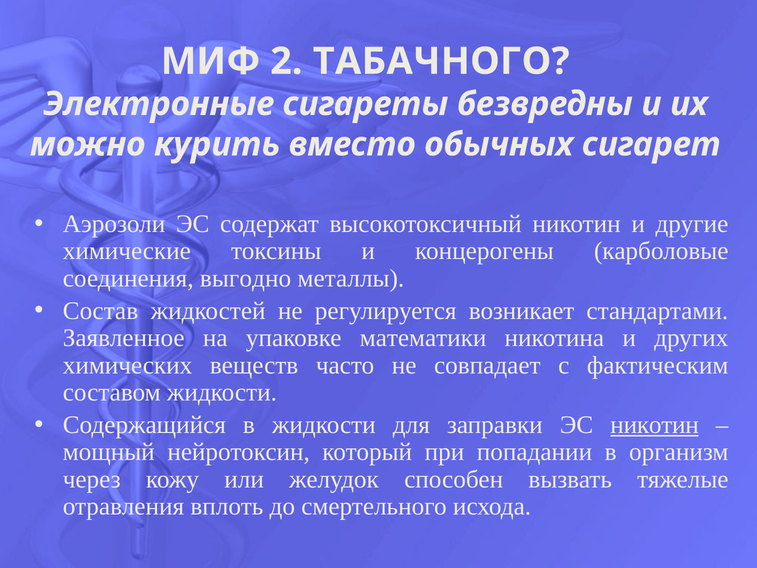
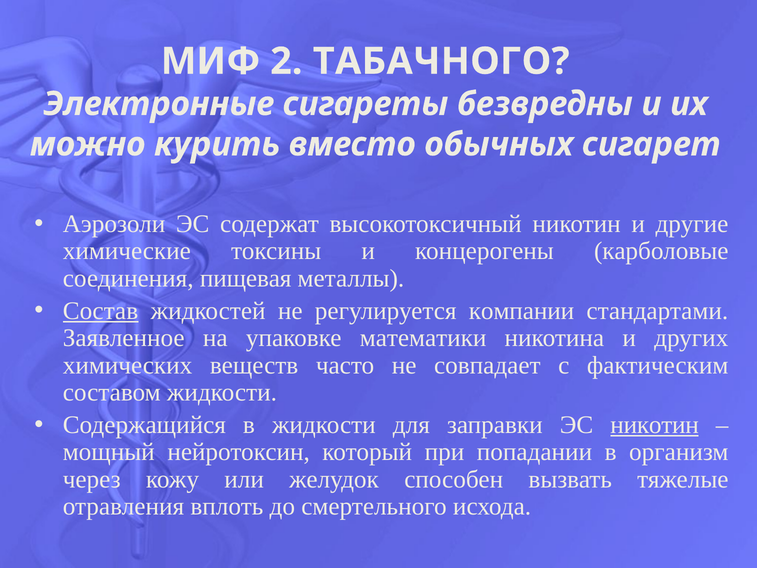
выгодно: выгодно -> пищевая (246, 278)
Состав underline: none -> present (101, 311)
возникает: возникает -> компании (522, 311)
